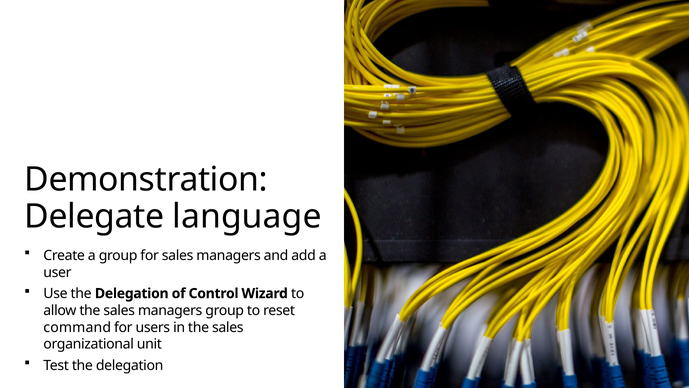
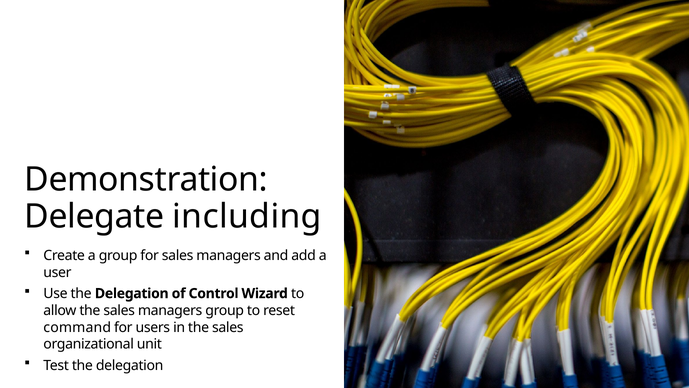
language: language -> including (247, 216)
